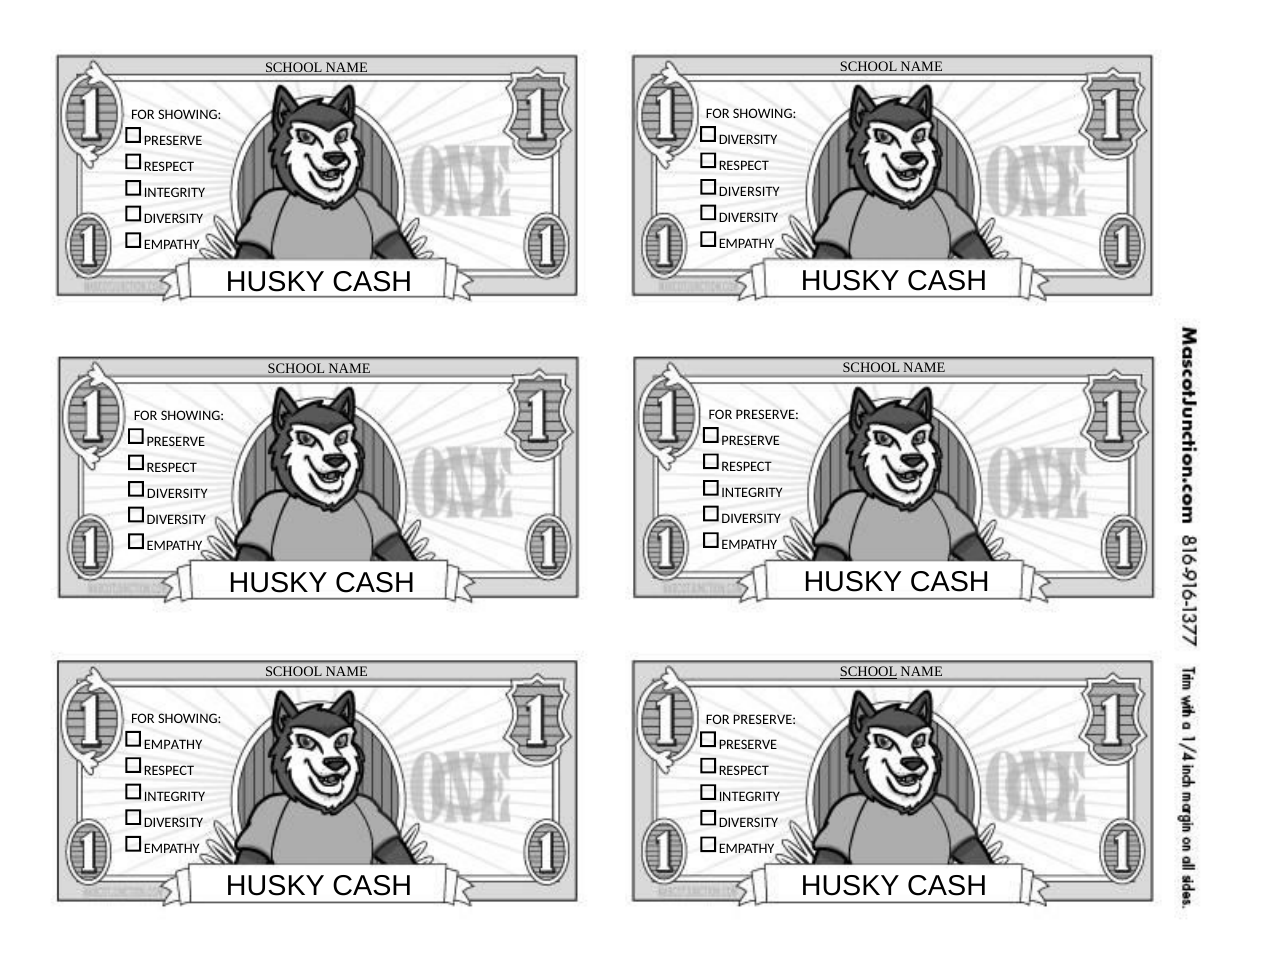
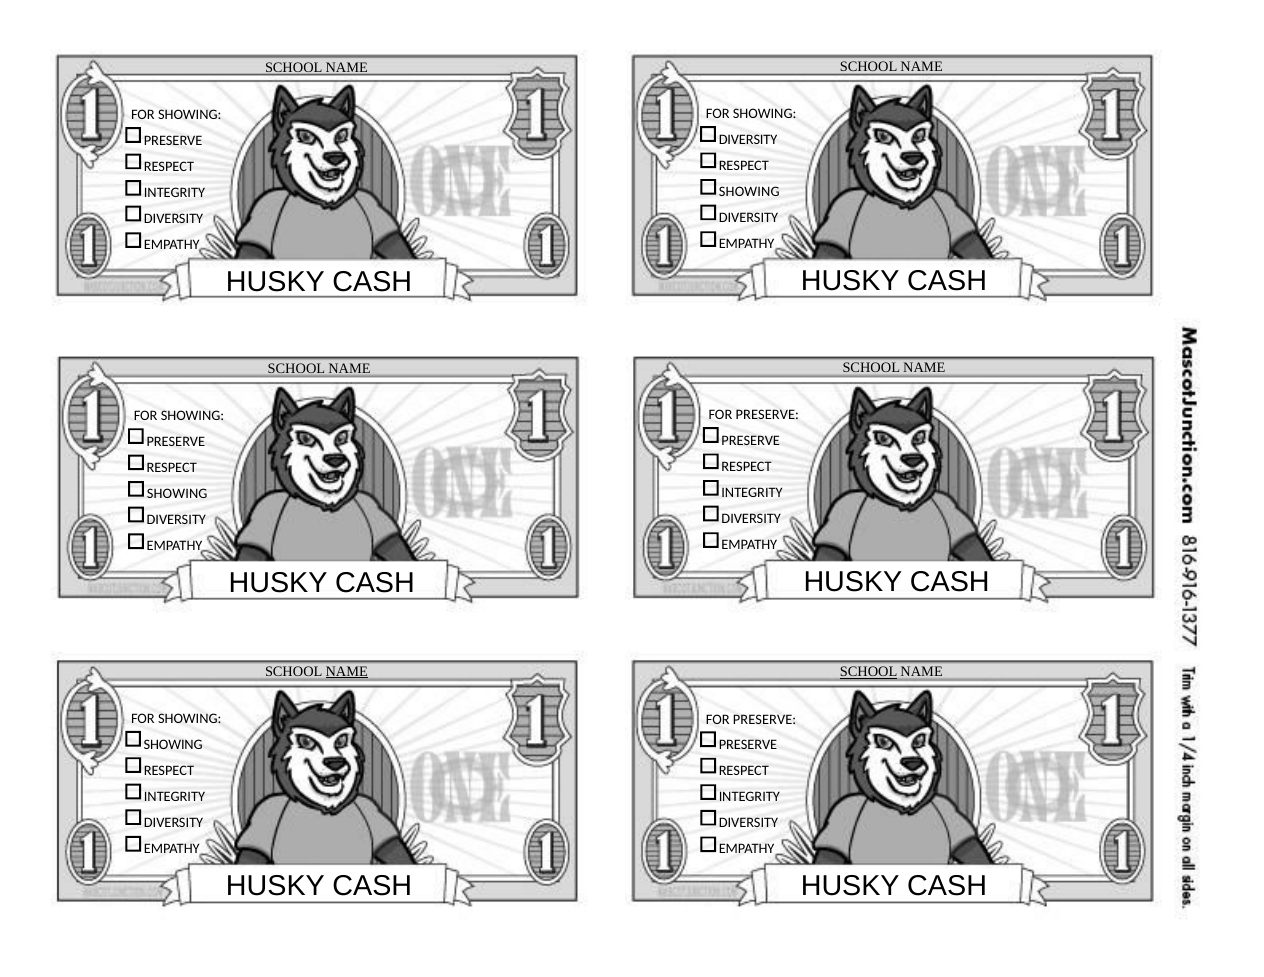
DIVERSITY: DIVERSITY -> SHOWING (749, 192)
DIVERSITY: DIVERSITY -> SHOWING (177, 494)
NAME underline: none -> present (347, 671)
EMPATHY: EMPATHY -> SHOWING (173, 744)
